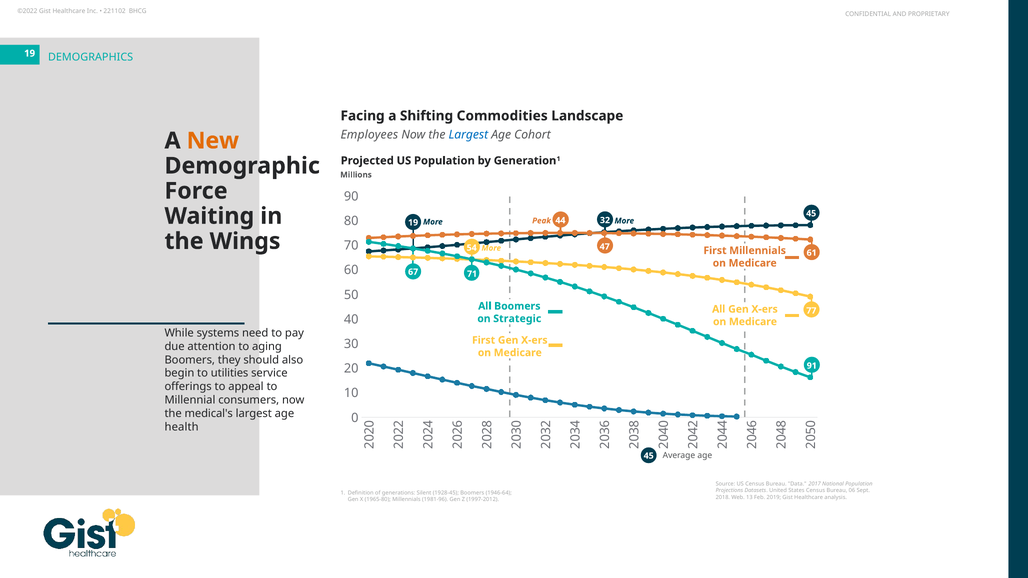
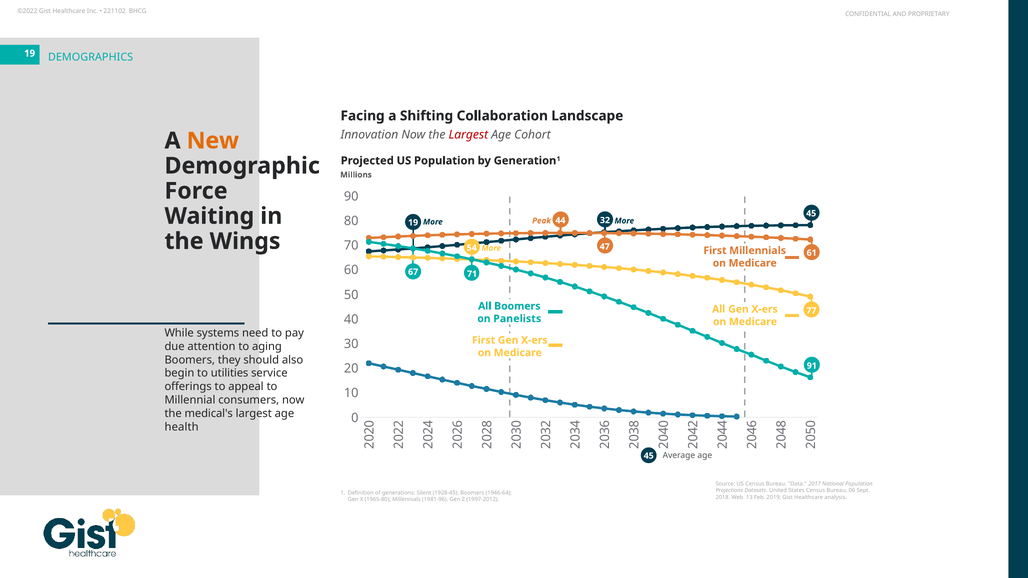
Commodities: Commodities -> Collaboration (502, 116)
Employees: Employees -> Innovation (369, 135)
Largest colour: blue -> red (468, 135)
Strategic: Strategic -> Panelists (517, 319)
